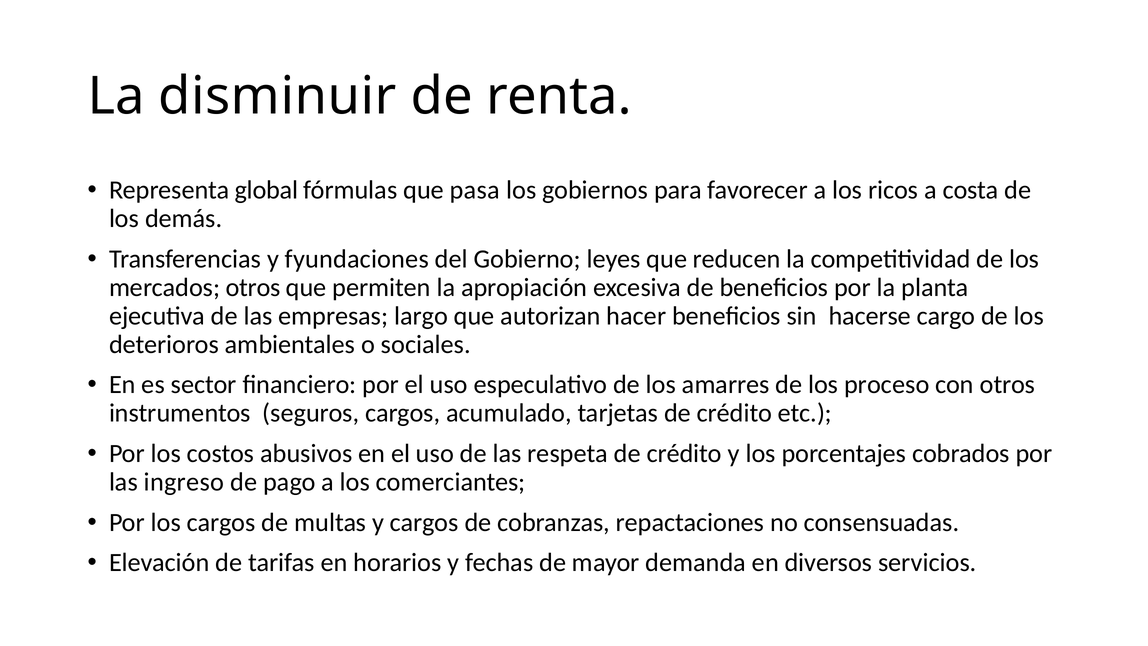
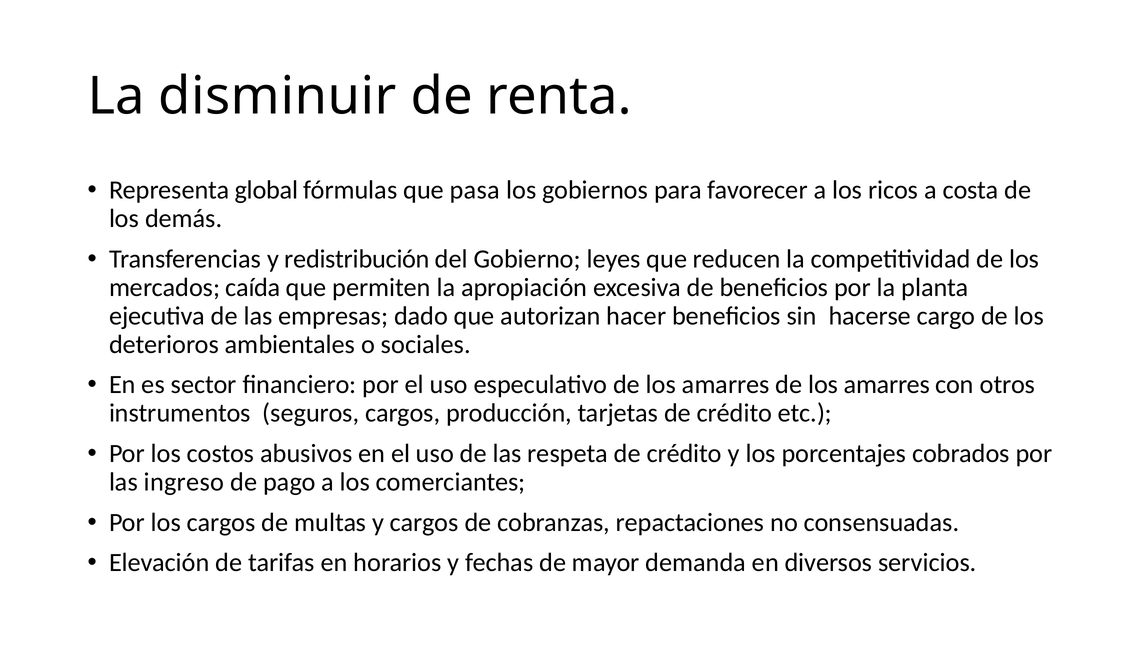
fyundaciones: fyundaciones -> redistribución (357, 259)
mercados otros: otros -> caída (253, 287)
largo: largo -> dado (421, 316)
amarres de los proceso: proceso -> amarres (887, 385)
acumulado: acumulado -> producción (509, 413)
